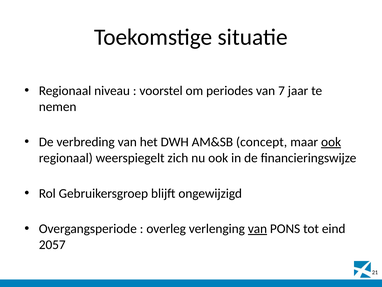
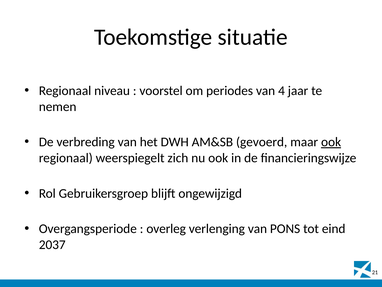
7: 7 -> 4 (281, 91)
concept: concept -> gevoerd (262, 142)
van underline: present -> none (257, 228)
2057: 2057 -> 2037 (52, 244)
